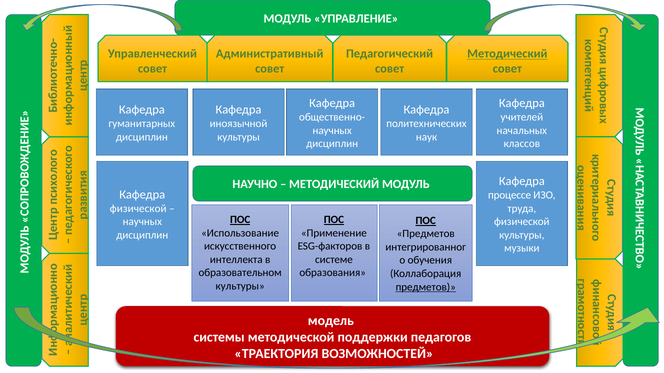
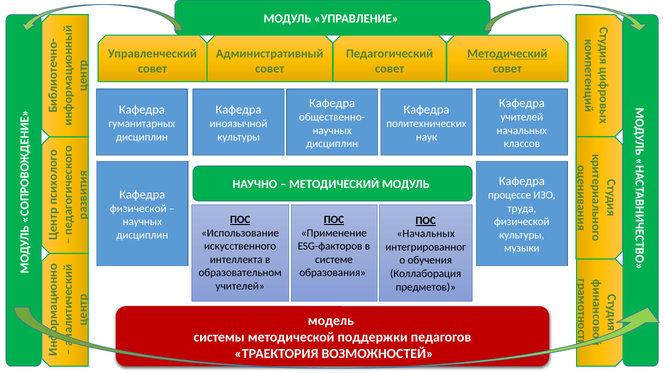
Предметов: Предметов -> Начальных (426, 234)
культуры: культуры -> учителей (240, 286)
предметов underline: present -> none (426, 287)
